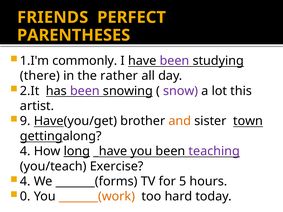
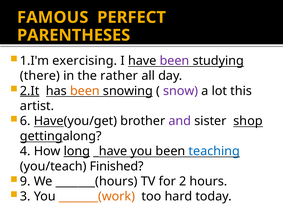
FRIENDS: FRIENDS -> FAMOUS (53, 17)
commonly: commonly -> exercising (85, 61)
2.It underline: none -> present (30, 91)
been colour: purple -> orange (85, 91)
9: 9 -> 6 (25, 121)
and colour: orange -> purple (180, 121)
town: town -> shop (248, 121)
teaching colour: purple -> blue (214, 151)
Exercise: Exercise -> Finished (117, 166)
4: 4 -> 9 (25, 182)
_______(forms: _______(forms -> _______(hours (97, 182)
5: 5 -> 2 (183, 182)
0: 0 -> 3 (25, 197)
